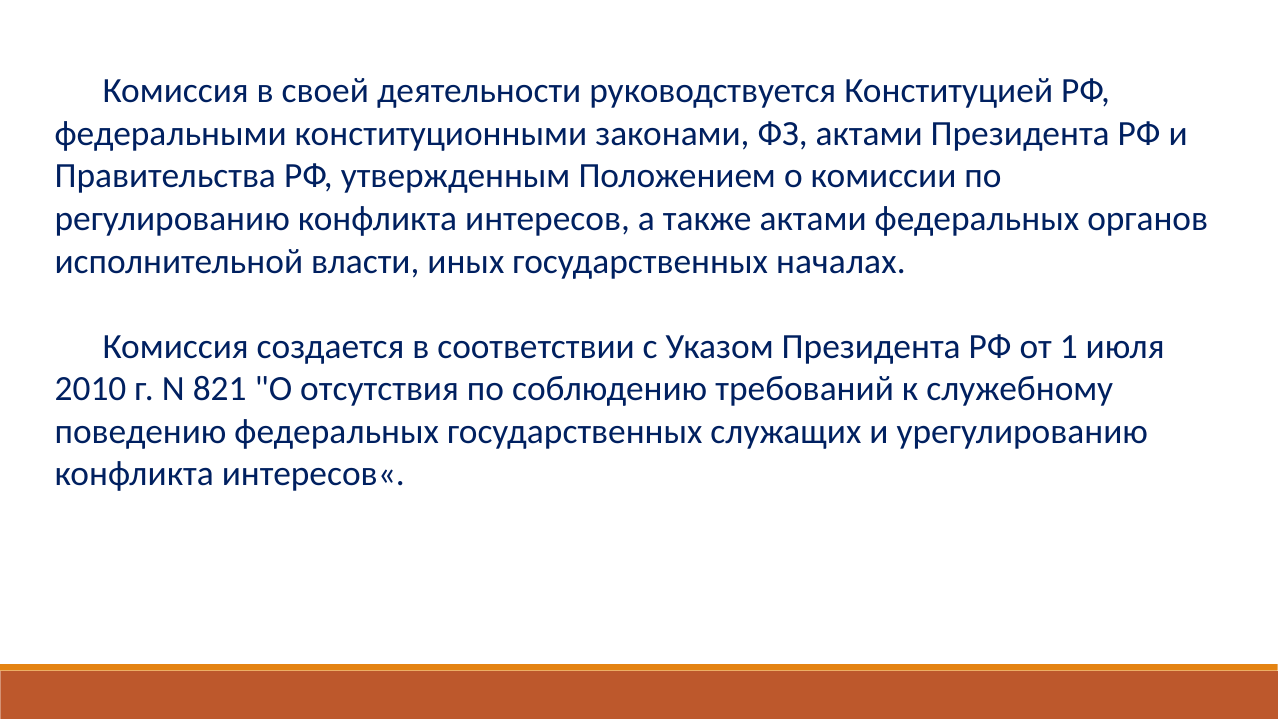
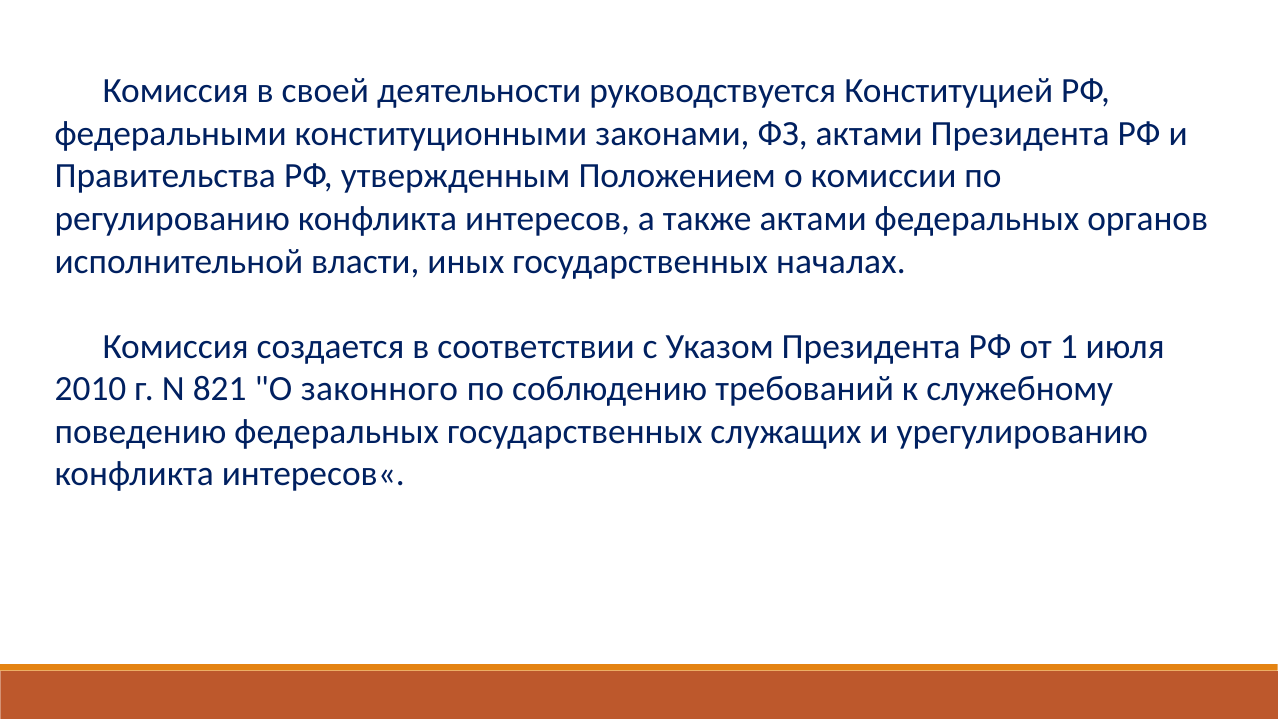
отсутствия: отсутствия -> законного (379, 389)
